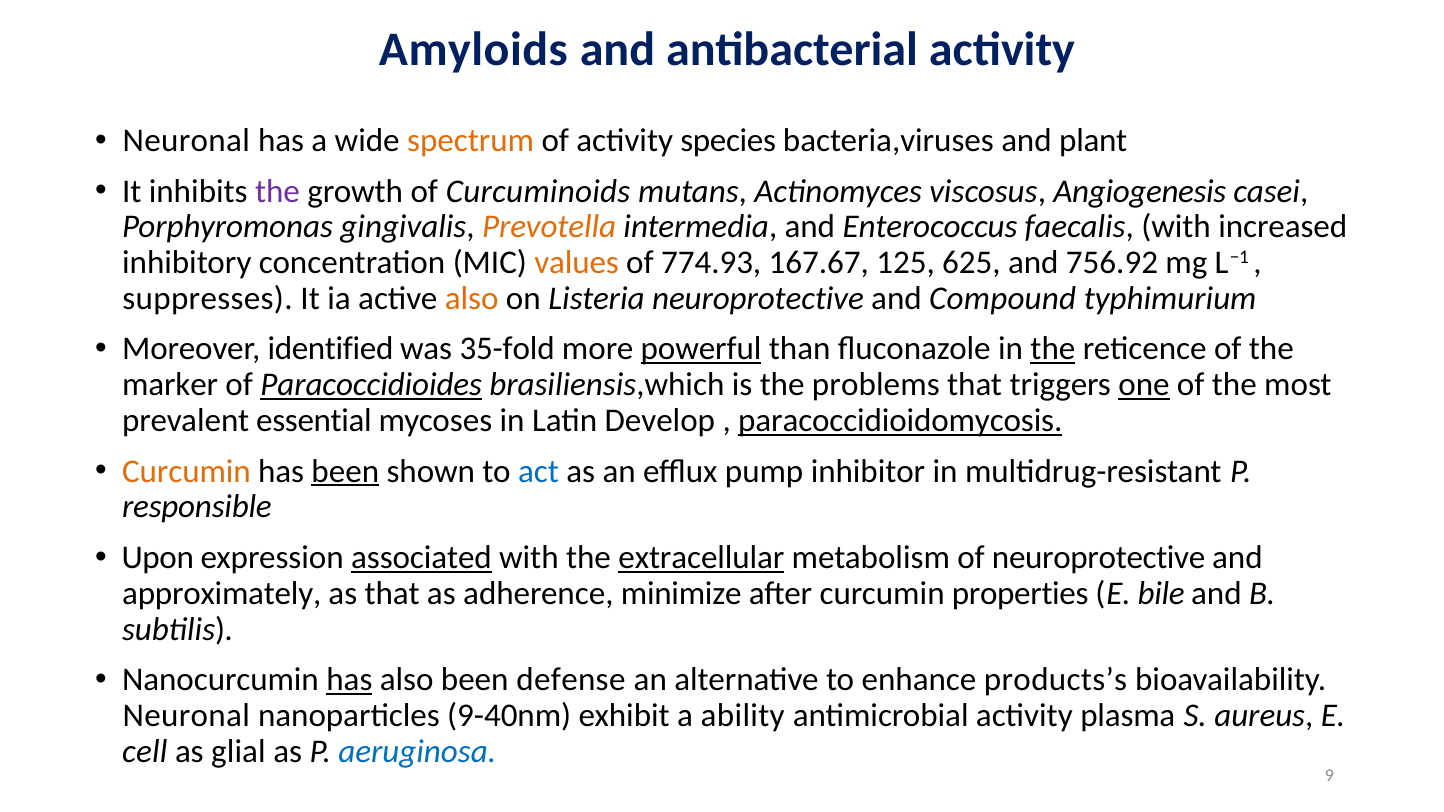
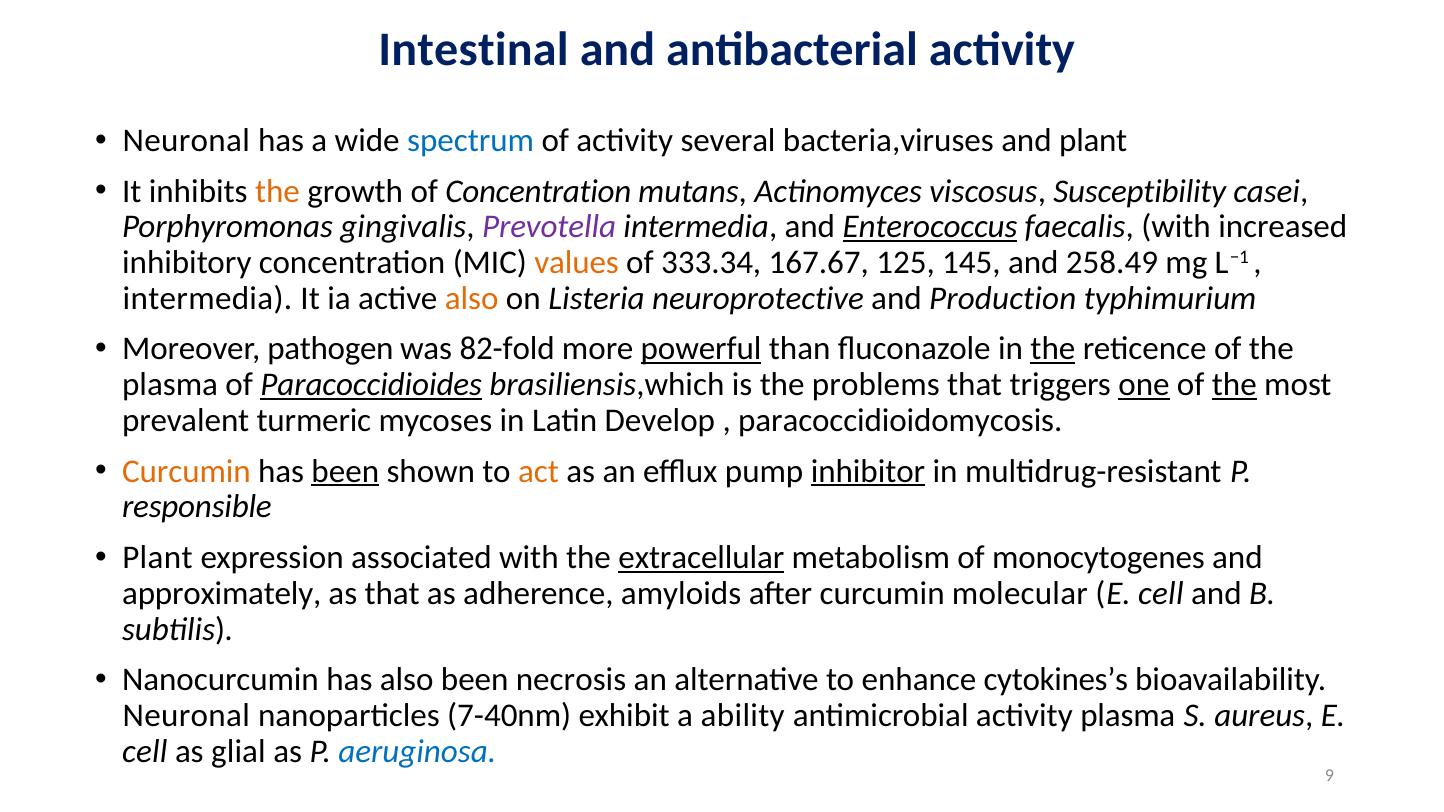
Amyloids: Amyloids -> Intestinal (473, 50)
spectrum colour: orange -> blue (471, 140)
species: species -> several (728, 140)
the colour: purple -> orange (277, 191)
of Curcuminoids: Curcuminoids -> Concentration (538, 191)
Angiogenesis: Angiogenesis -> Susceptibility (1140, 191)
Prevotella colour: orange -> purple (549, 227)
Enterococcus underline: none -> present (930, 227)
774.93: 774.93 -> 333.34 (711, 263)
625: 625 -> 145 (971, 263)
756.92: 756.92 -> 258.49 (1112, 263)
suppresses: suppresses -> intermedia (207, 298)
Compound: Compound -> Production (1003, 298)
identified: identified -> pathogen (330, 349)
35-fold: 35-fold -> 82-fold (507, 349)
marker: marker -> plasma (170, 385)
the underline: none -> present (1234, 385)
essential: essential -> turmeric (314, 421)
paracoccidioidomycosis underline: present -> none (900, 421)
act colour: blue -> orange (538, 471)
inhibitor underline: none -> present (868, 471)
Upon: Upon -> Plant (157, 558)
associated underline: present -> none (421, 558)
of neuroprotective: neuroprotective -> monocytogenes (1099, 558)
minimize: minimize -> amyloids (681, 594)
properties: properties -> molecular (1020, 594)
bile: bile -> cell (1161, 594)
has underline: present -> none (349, 680)
defense: defense -> necrosis (571, 680)
products’s: products’s -> cytokines’s (1056, 680)
9-40nm: 9-40nm -> 7-40nm (509, 716)
